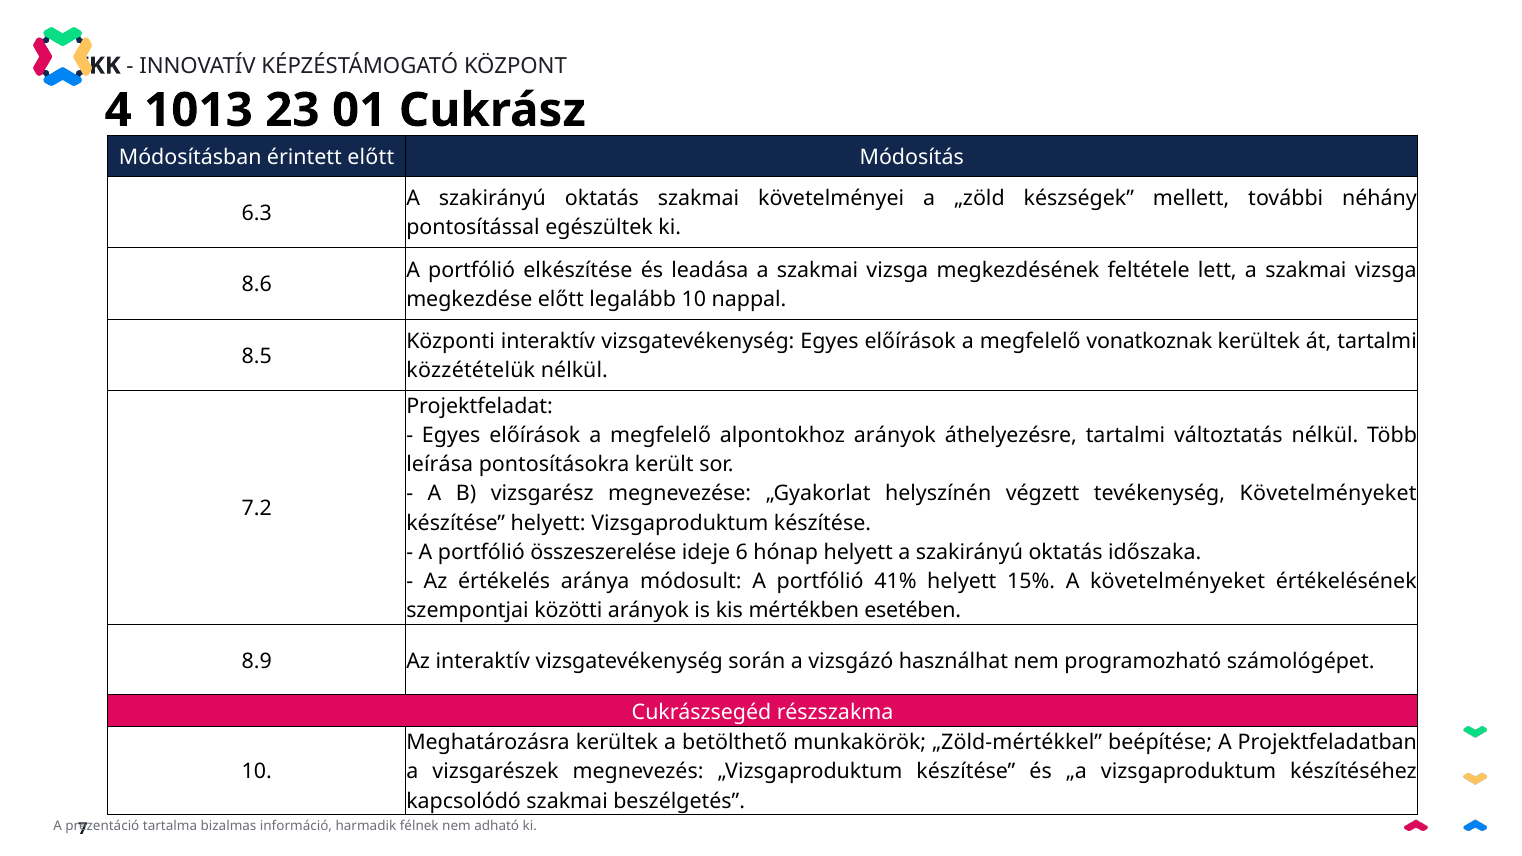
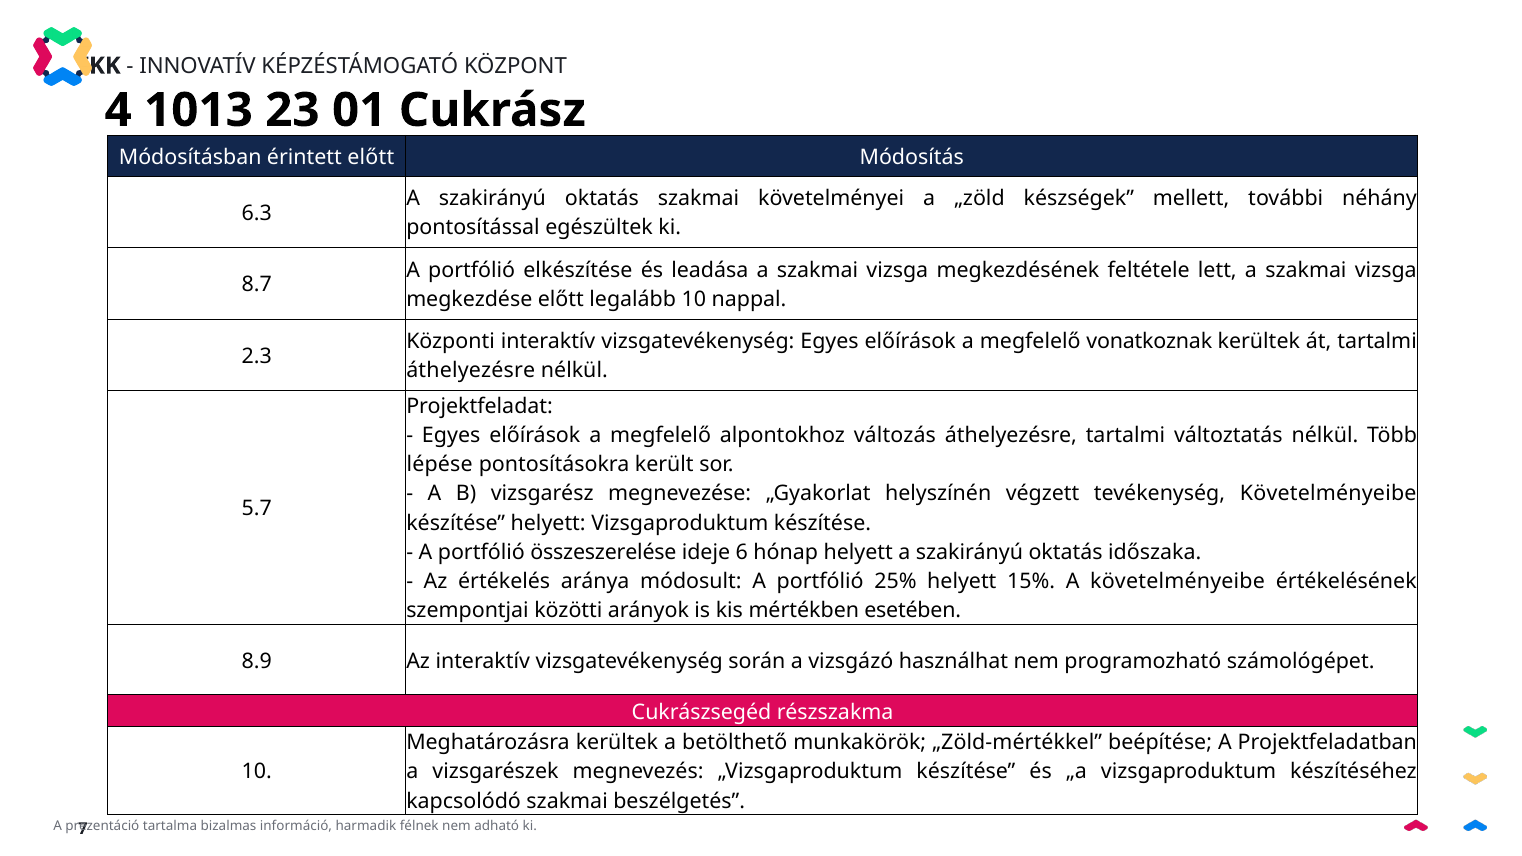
8.6: 8.6 -> 8.7 (257, 285)
8.5: 8.5 -> 2.3 (257, 356)
közzétételük: közzétételük -> áthelyezésre (471, 371)
alpontokhoz arányok: arányok -> változás (895, 436)
leírása: leírása -> lépése (440, 465)
tevékenység Követelményeket: Követelményeket -> Követelményeibe (1328, 494)
7.2: 7.2 -> 5.7 (257, 509)
41%: 41% -> 25% (895, 582)
A követelményeket: követelményeket -> követelményeibe (1178, 582)
